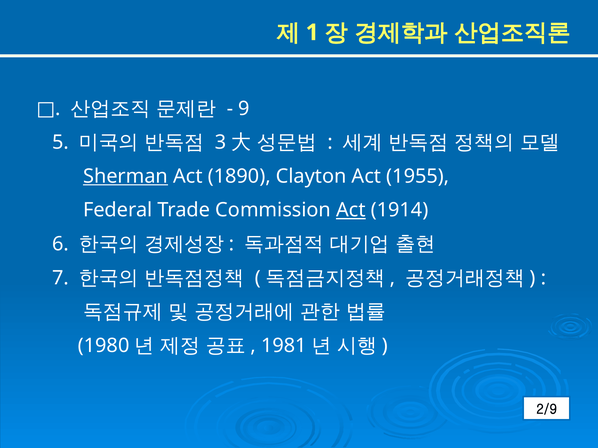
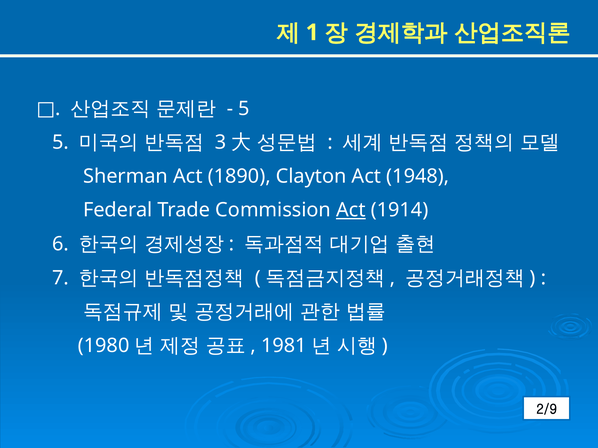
9: 9 -> 5 (244, 109)
Sherman underline: present -> none (126, 176)
1955: 1955 -> 1948 (418, 176)
